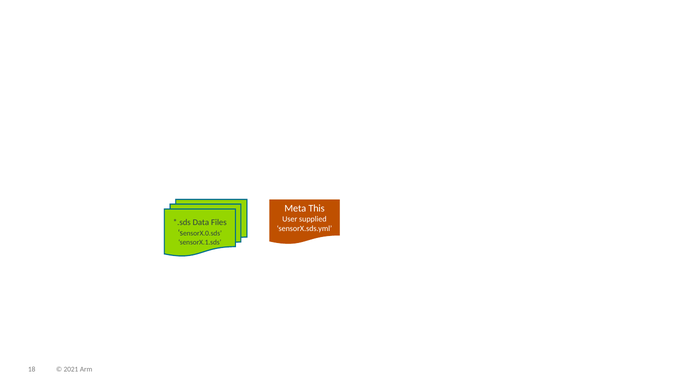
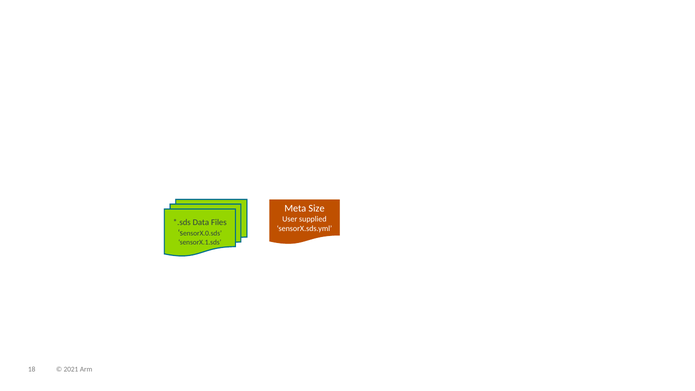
This: This -> Size (317, 209)
